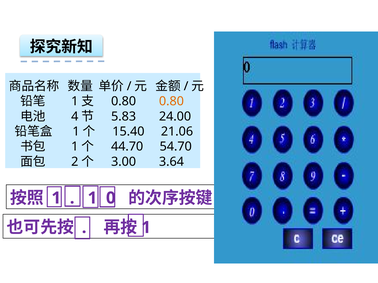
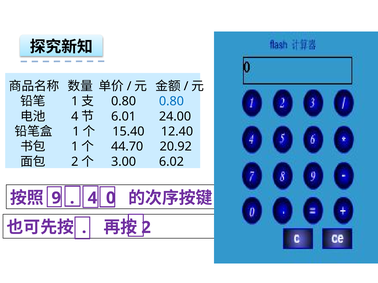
0.80 colour: orange -> blue (171, 101)
5.83: 5.83 -> 6.01 (124, 117)
21.06: 21.06 -> 12.40 (177, 132)
54.70: 54.70 -> 20.92 (176, 147)
3.64: 3.64 -> 6.02 (171, 162)
1: 1 -> 9 (56, 198)
1: 1 -> 4 (92, 198)
1: 1 -> 2 (146, 228)
